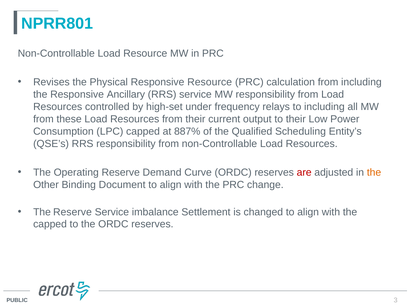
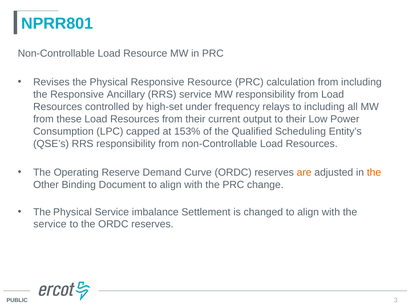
887%: 887% -> 153% (187, 132)
are colour: red -> orange (304, 173)
Reserve: Reserve -> Physical (72, 212)
capped: capped -> service (50, 224)
